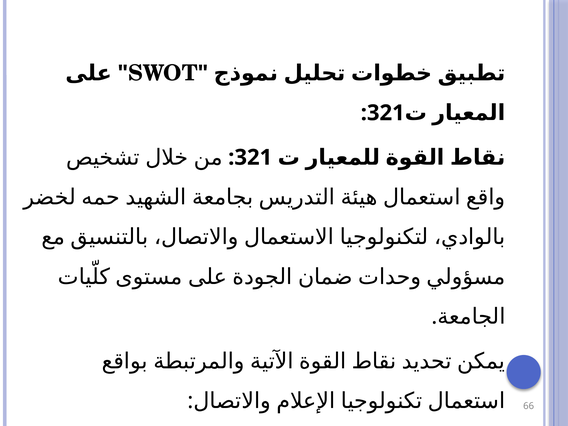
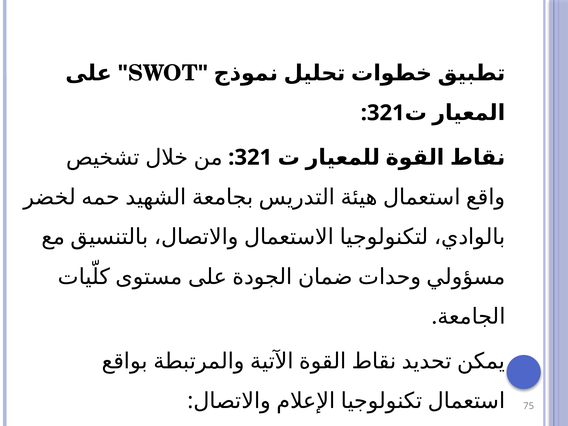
66: 66 -> 75 (529, 406)
